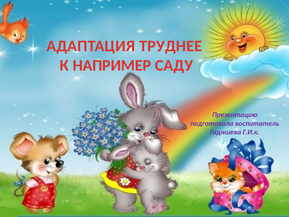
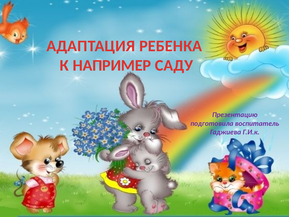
ТРУДНЕЕ: ТРУДНЕЕ -> РЕБЕНКА (171, 46)
